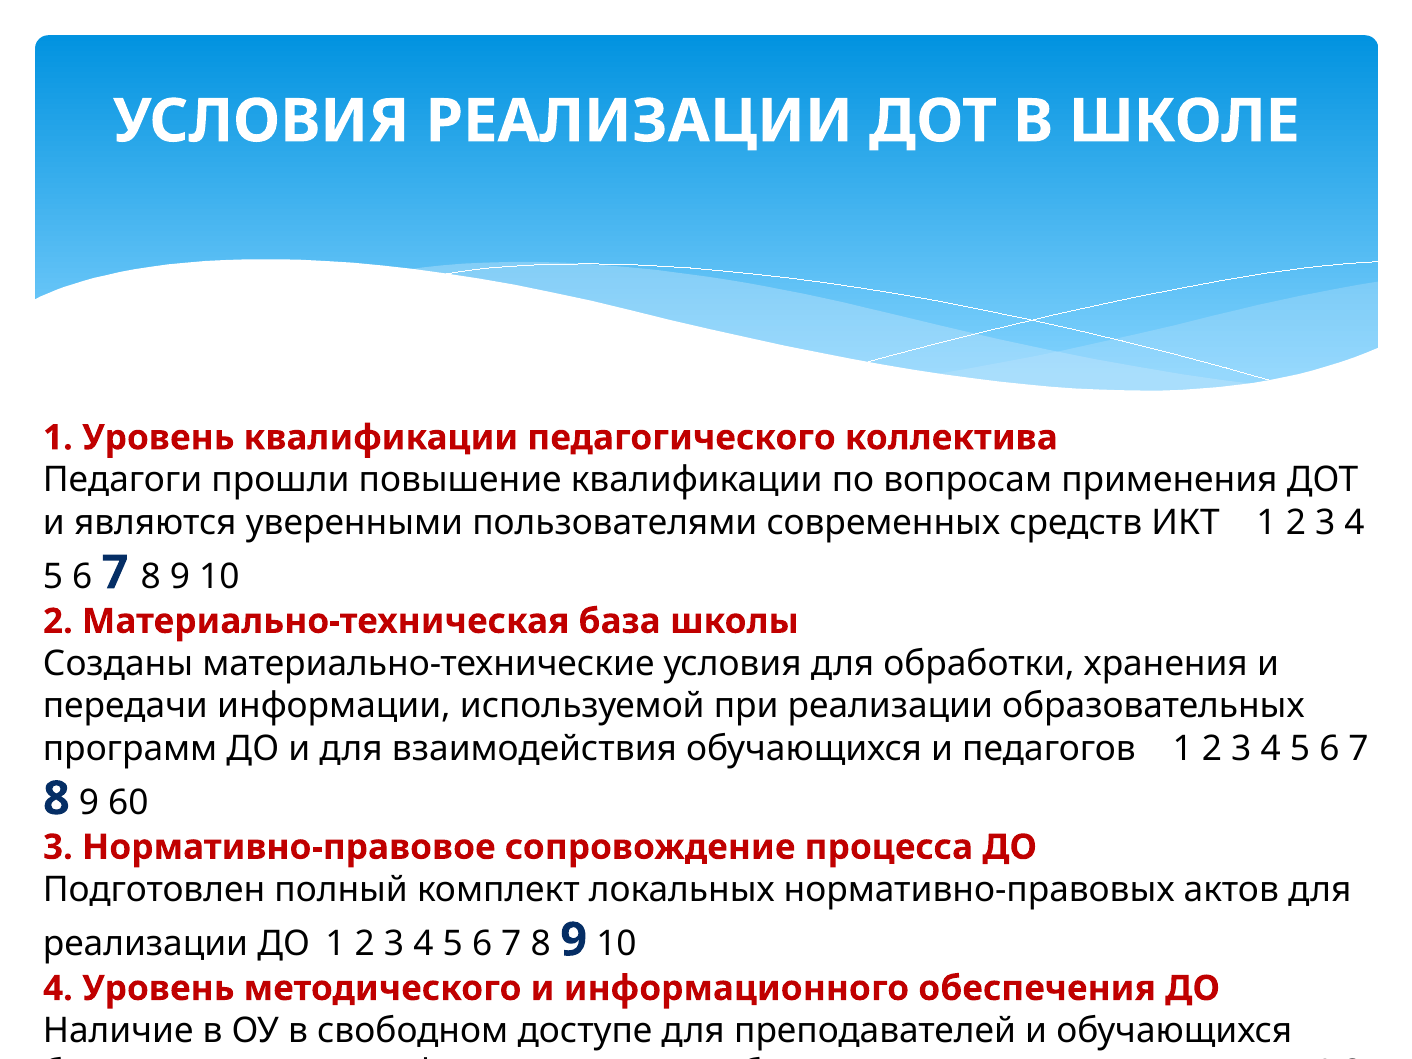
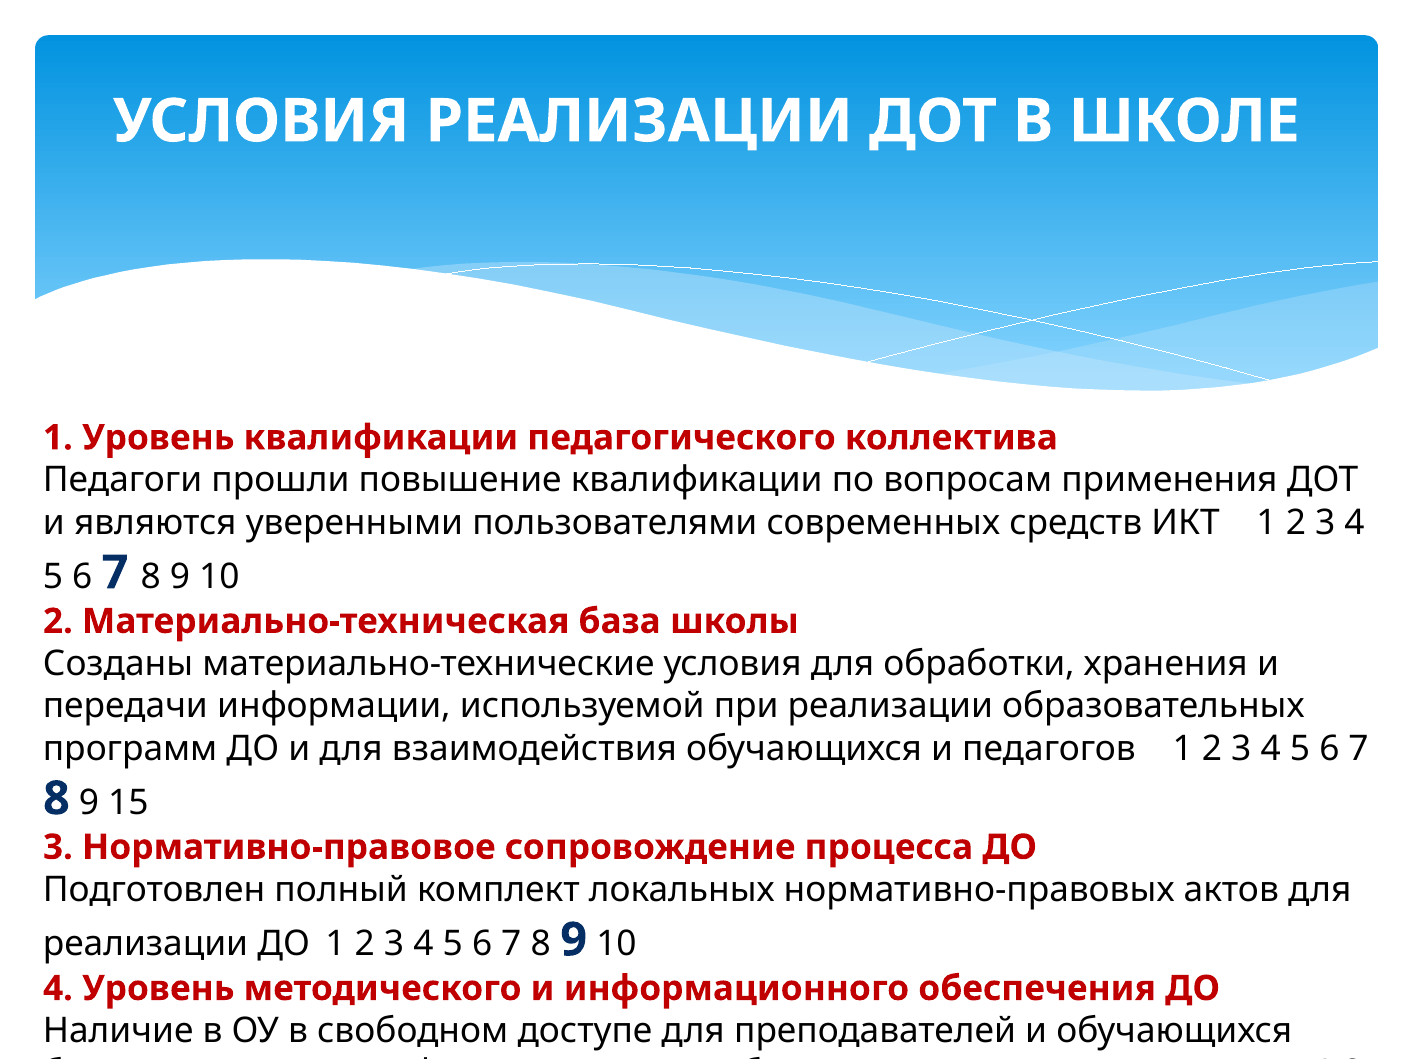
60: 60 -> 15 (128, 803)
